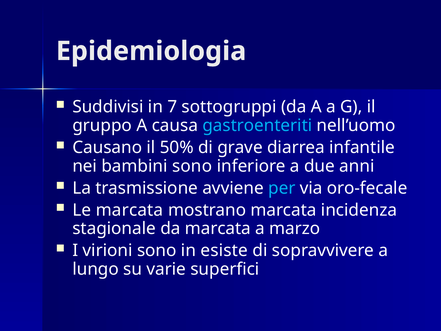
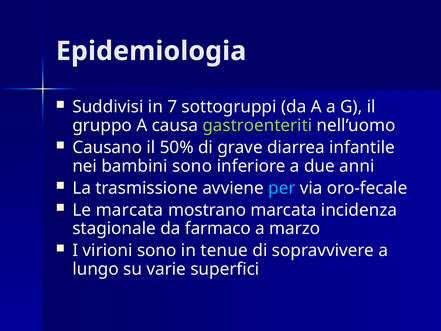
gastroenteriti colour: light blue -> light green (257, 125)
da marcata: marcata -> farmaco (218, 228)
esiste: esiste -> tenue (224, 250)
